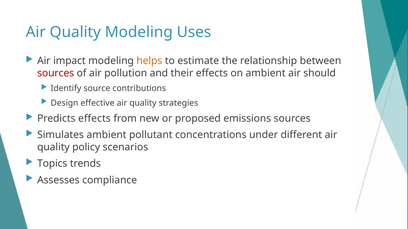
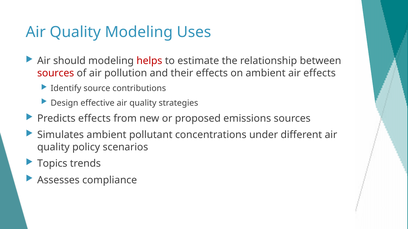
impact: impact -> should (69, 61)
helps colour: orange -> red (149, 61)
air should: should -> effects (320, 73)
